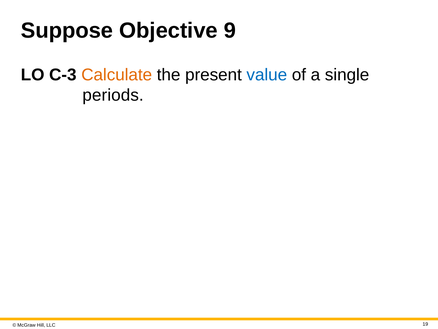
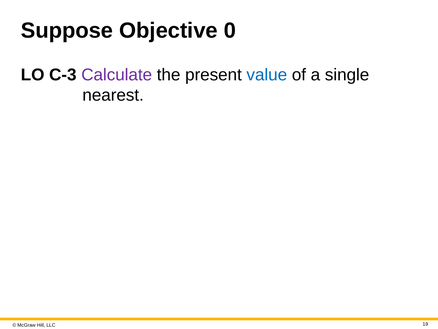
9: 9 -> 0 (230, 31)
Calculate colour: orange -> purple (117, 75)
periods: periods -> nearest (113, 95)
